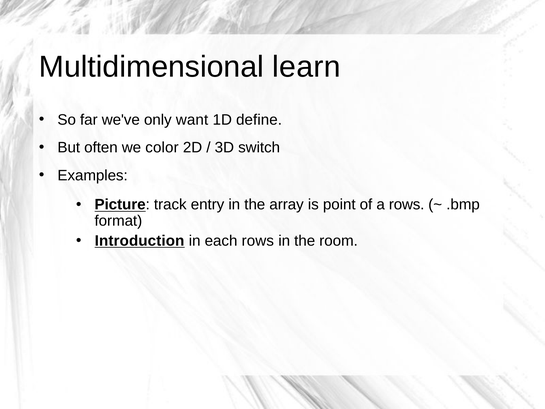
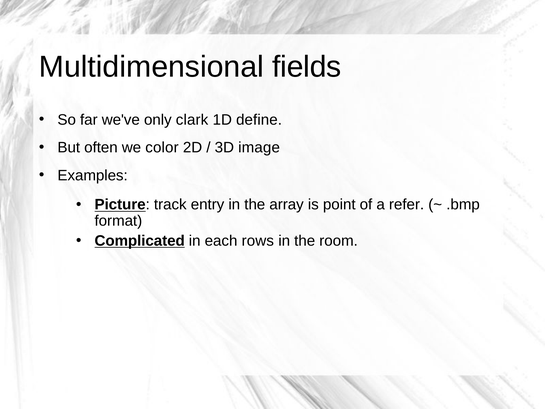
learn: learn -> fields (307, 67)
want: want -> clark (192, 120)
switch: switch -> image (259, 147)
a rows: rows -> refer (407, 204)
Introduction: Introduction -> Complicated (140, 241)
